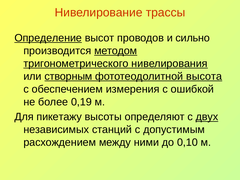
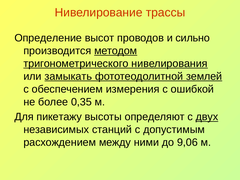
Определение underline: present -> none (48, 38)
створным: створным -> замыкать (68, 76)
высота: высота -> землей (204, 76)
0,19: 0,19 -> 0,35 (81, 102)
0,10: 0,10 -> 9,06 (187, 142)
